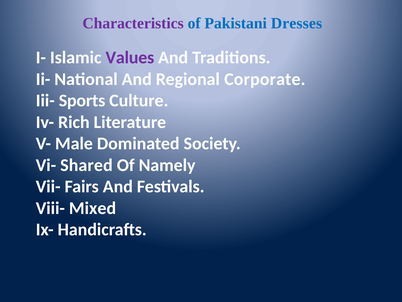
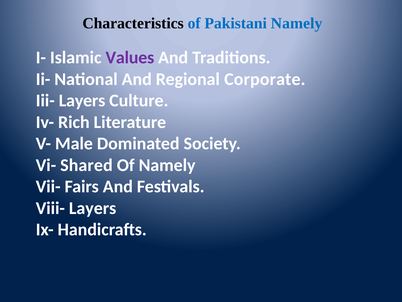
Characteristics colour: purple -> black (133, 23)
Pakistani Dresses: Dresses -> Namely (297, 23)
Iii- Sports: Sports -> Layers (82, 100)
Viii- Mixed: Mixed -> Layers (93, 208)
